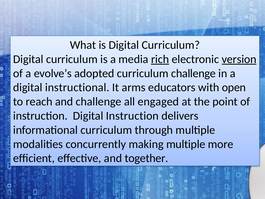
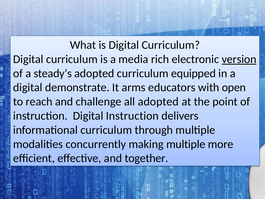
rich underline: present -> none (160, 59)
evolve’s: evolve’s -> steady’s (53, 73)
curriculum challenge: challenge -> equipped (193, 73)
instructional: instructional -> demonstrate (77, 87)
all engaged: engaged -> adopted (158, 102)
